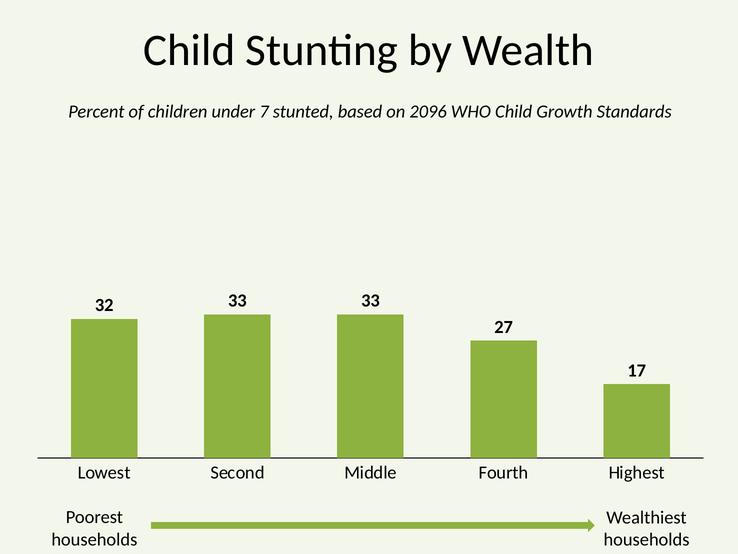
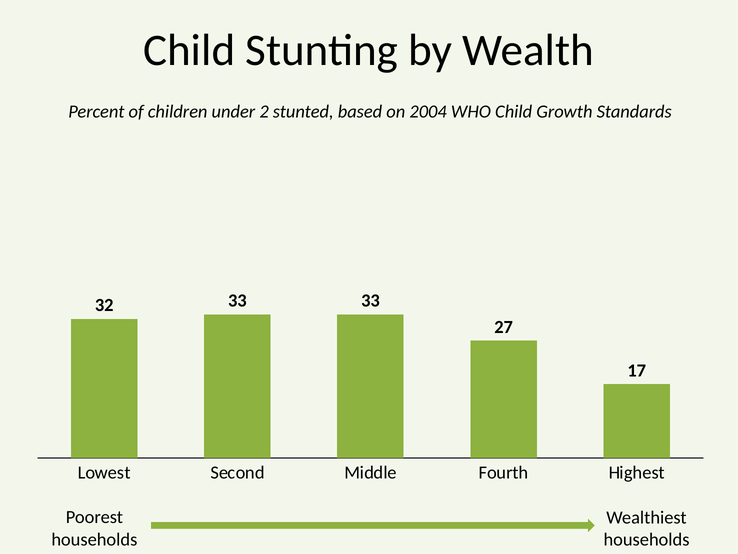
7: 7 -> 2 (264, 111)
2096: 2096 -> 2004 (428, 111)
